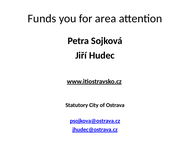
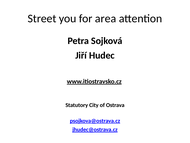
Funds: Funds -> Street (42, 18)
